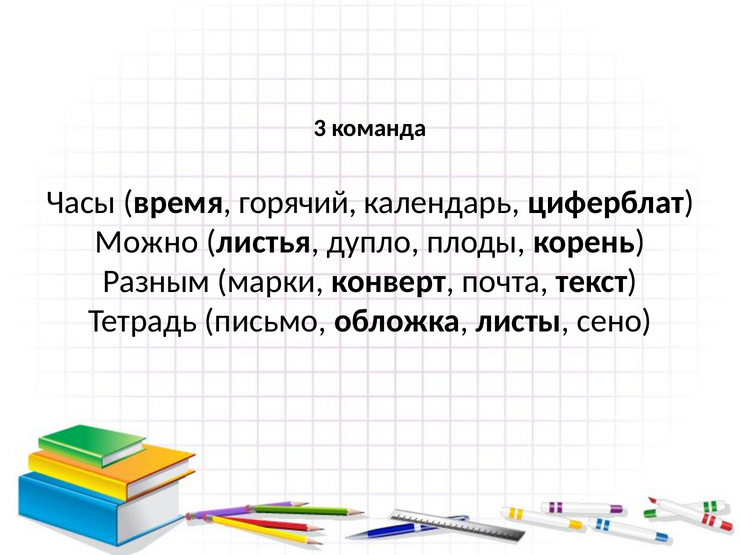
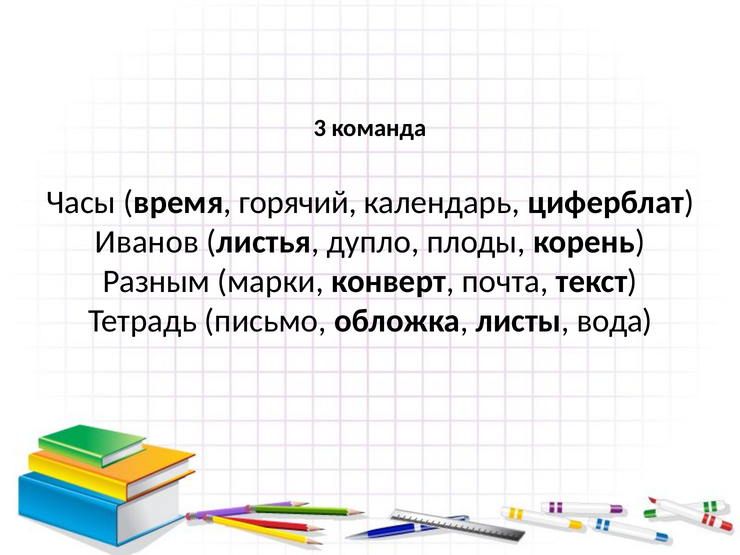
Можно: Можно -> Иванов (147, 242)
сено: сено -> вода (615, 321)
